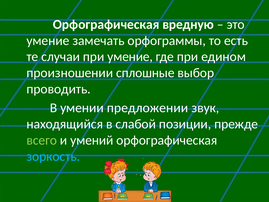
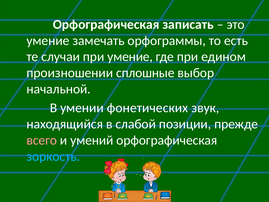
вредную: вредную -> записать (188, 24)
проводить: проводить -> начальной (59, 89)
предложении: предложении -> фонетических (148, 108)
всего colour: light green -> pink (42, 140)
